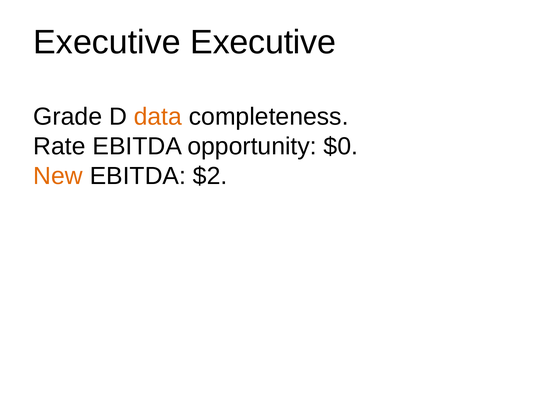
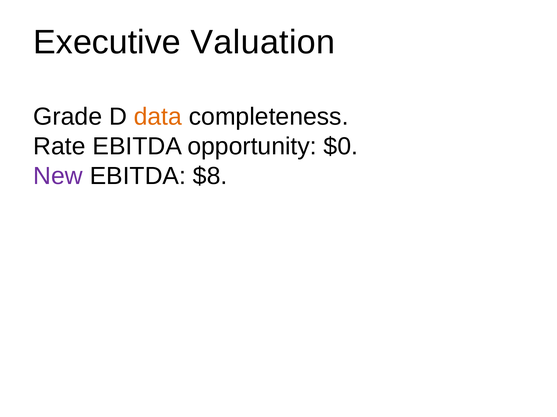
Executive Executive: Executive -> Valuation (263, 42)
New colour: orange -> purple (58, 176)
$2: $2 -> $8 (210, 176)
